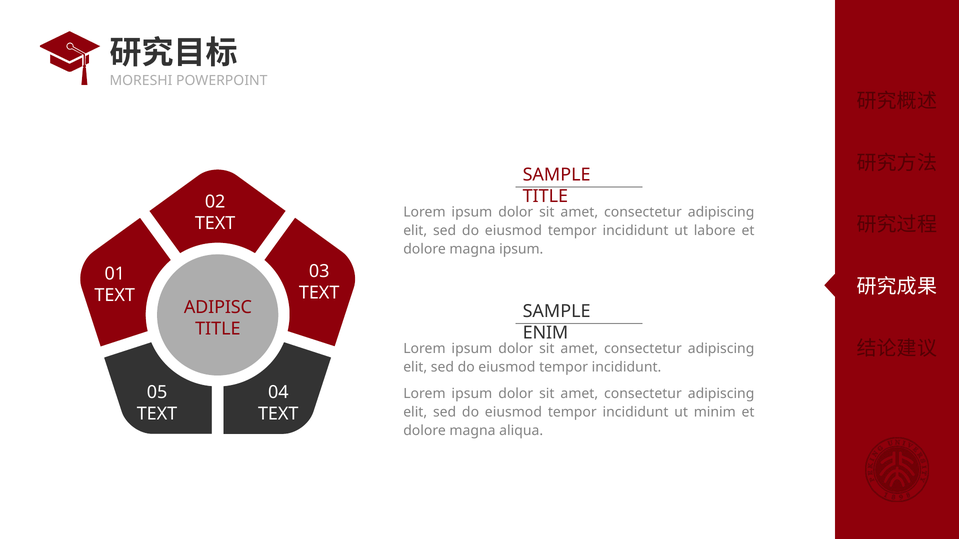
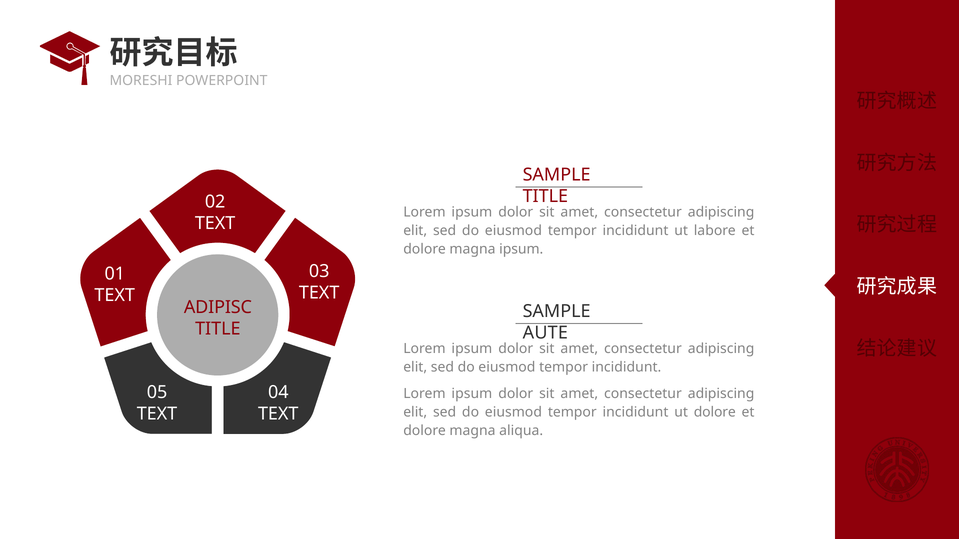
ENIM: ENIM -> AUTE (545, 333)
ut minim: minim -> dolore (715, 413)
